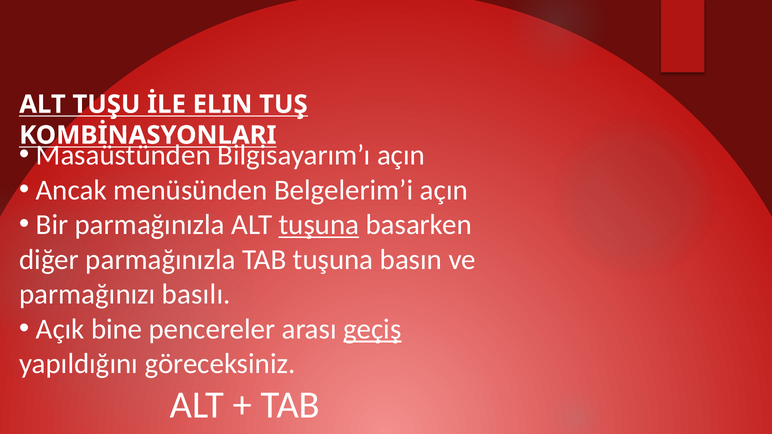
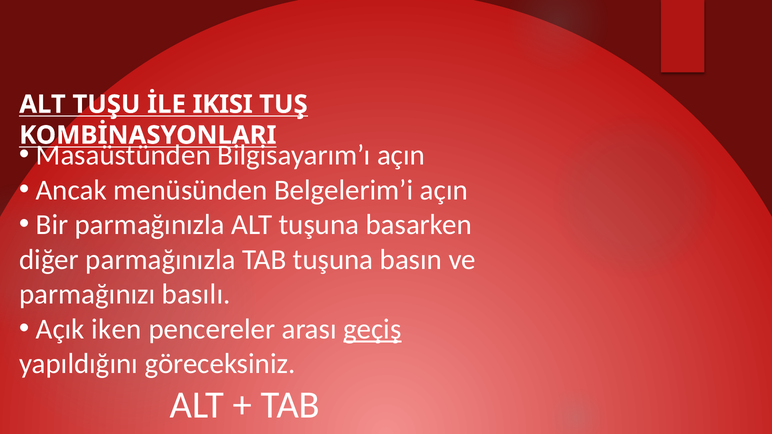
ELIN: ELIN -> IKISI (223, 104)
tuşuna underline: present -> none (319, 225)
bine: bine -> iken (116, 329)
